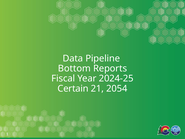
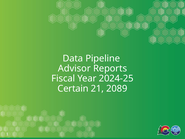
Bottom: Bottom -> Advisor (74, 68)
2054: 2054 -> 2089 (117, 88)
